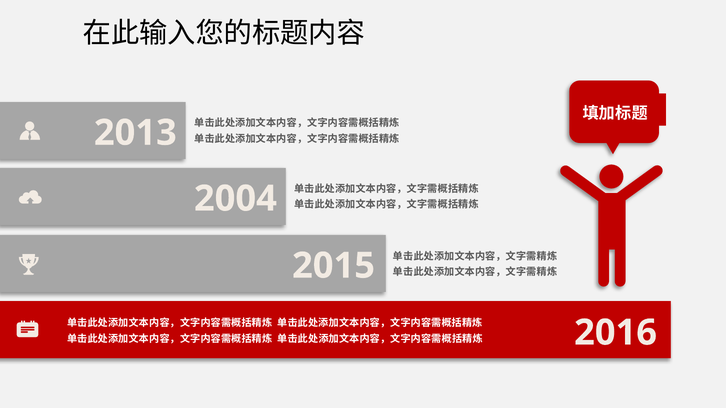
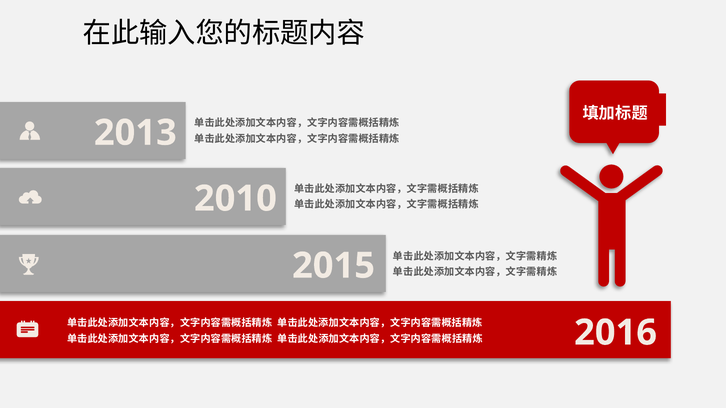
2004: 2004 -> 2010 (235, 199)
